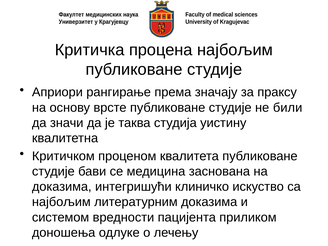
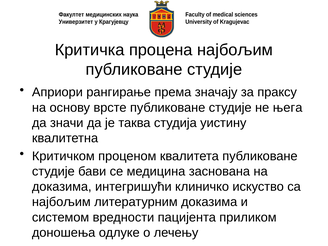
били: били -> њега (288, 108)
